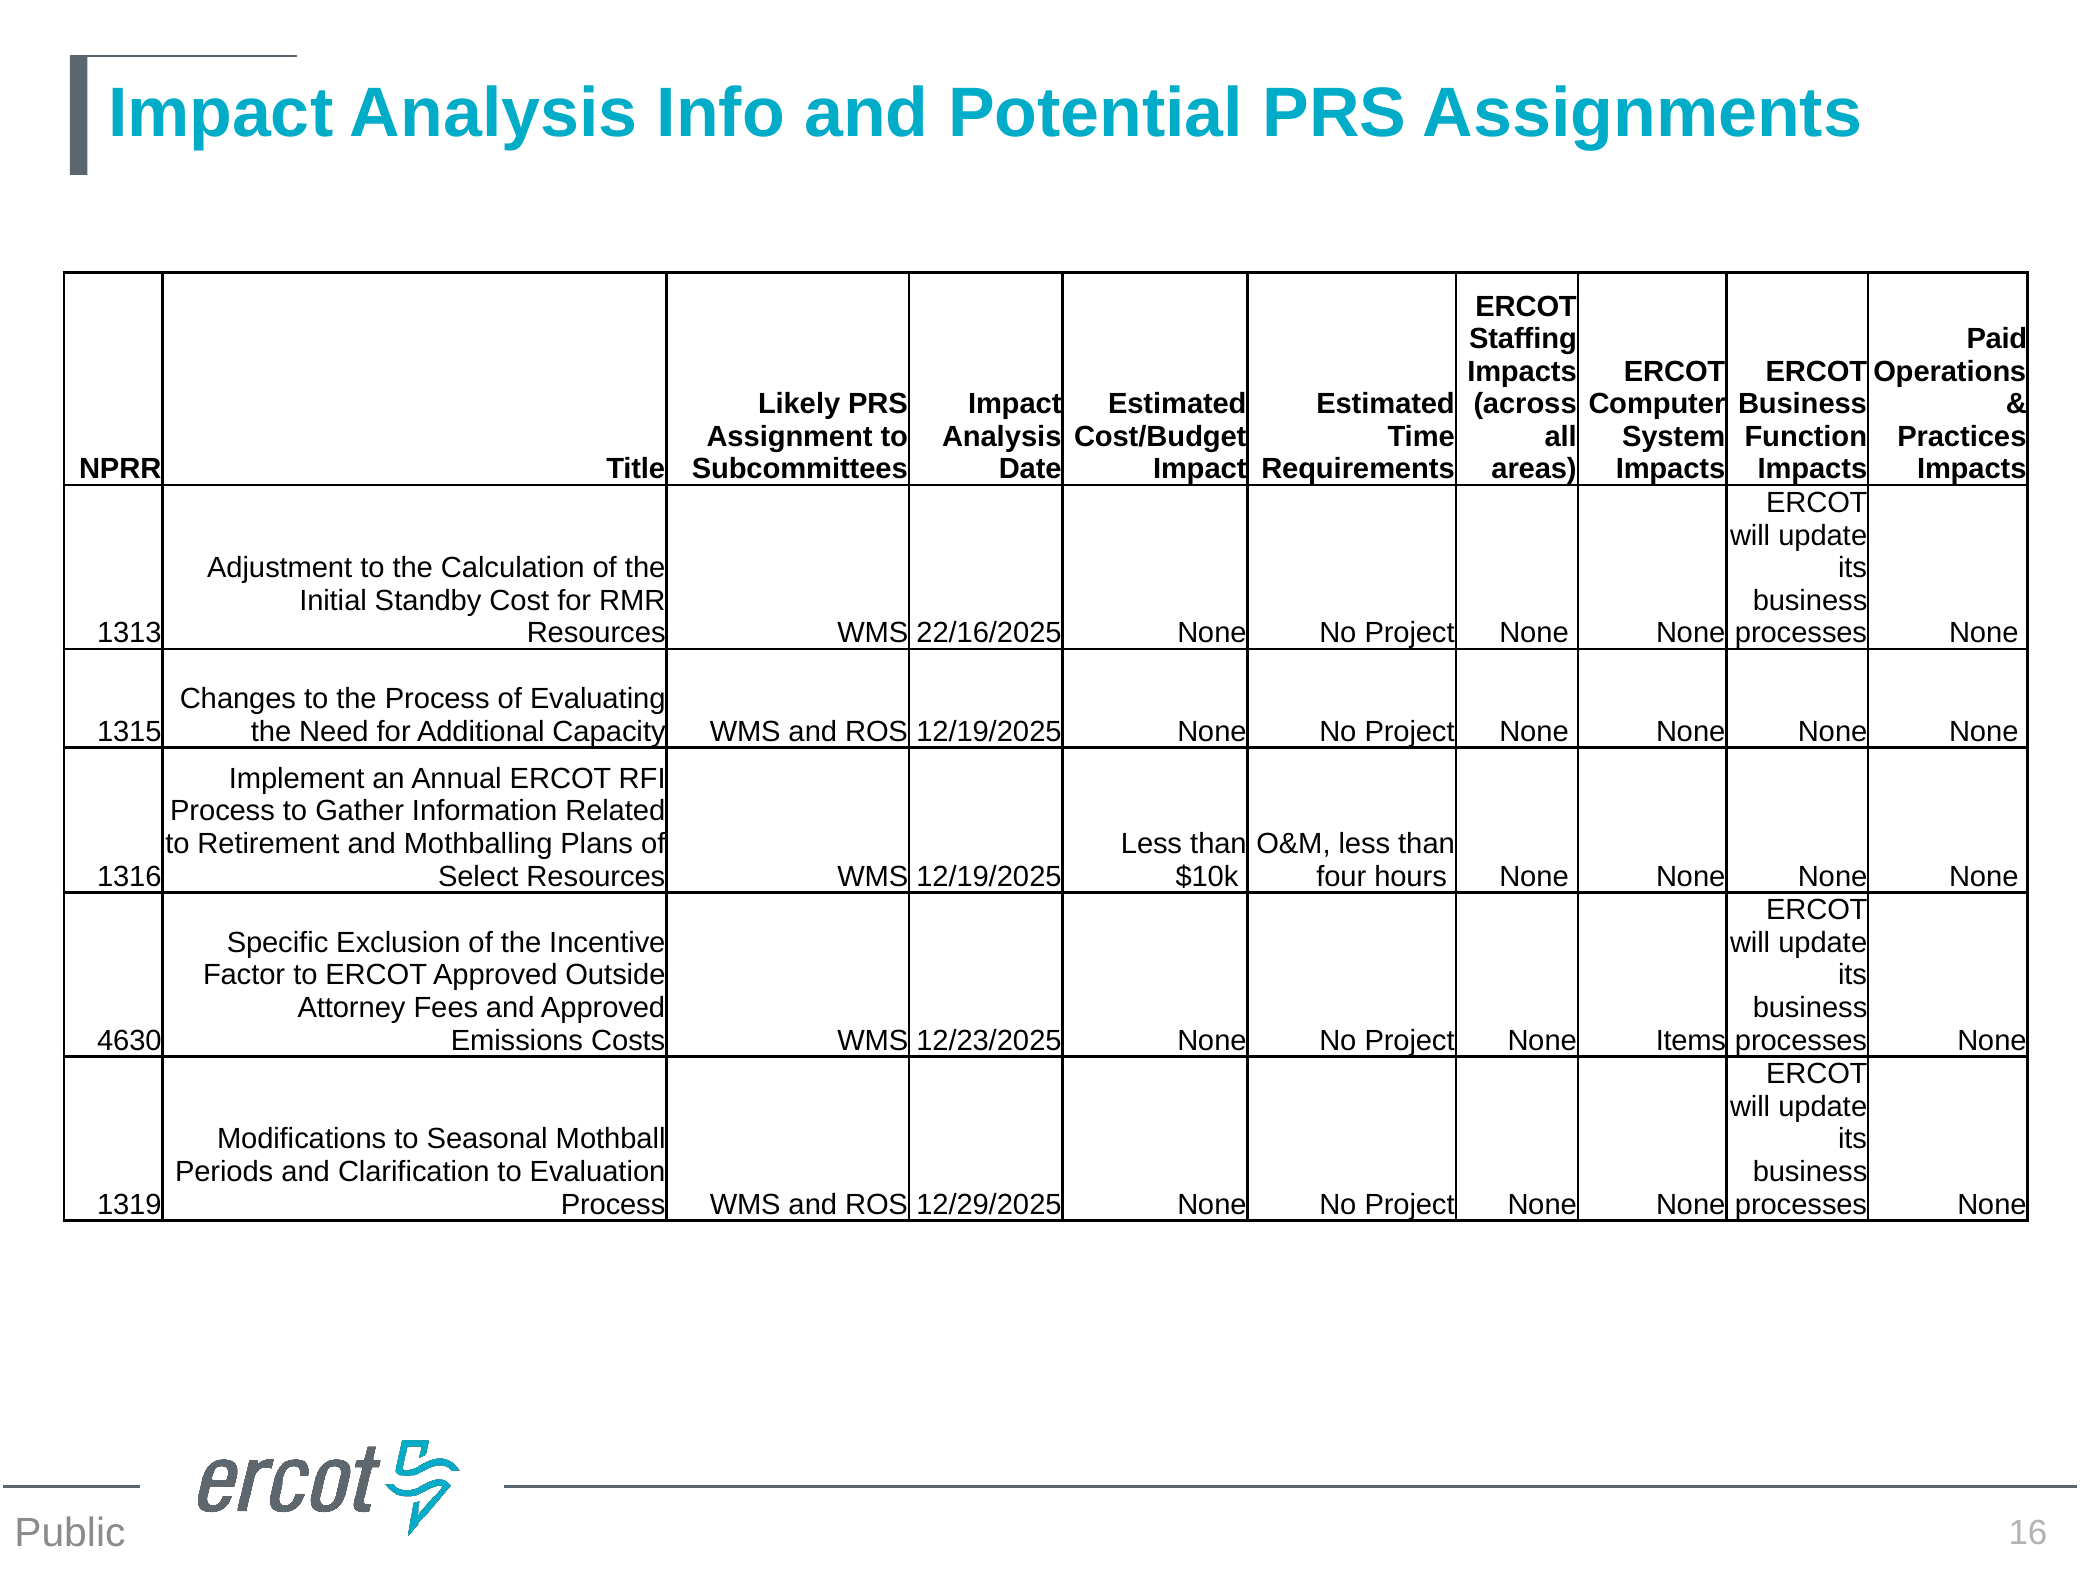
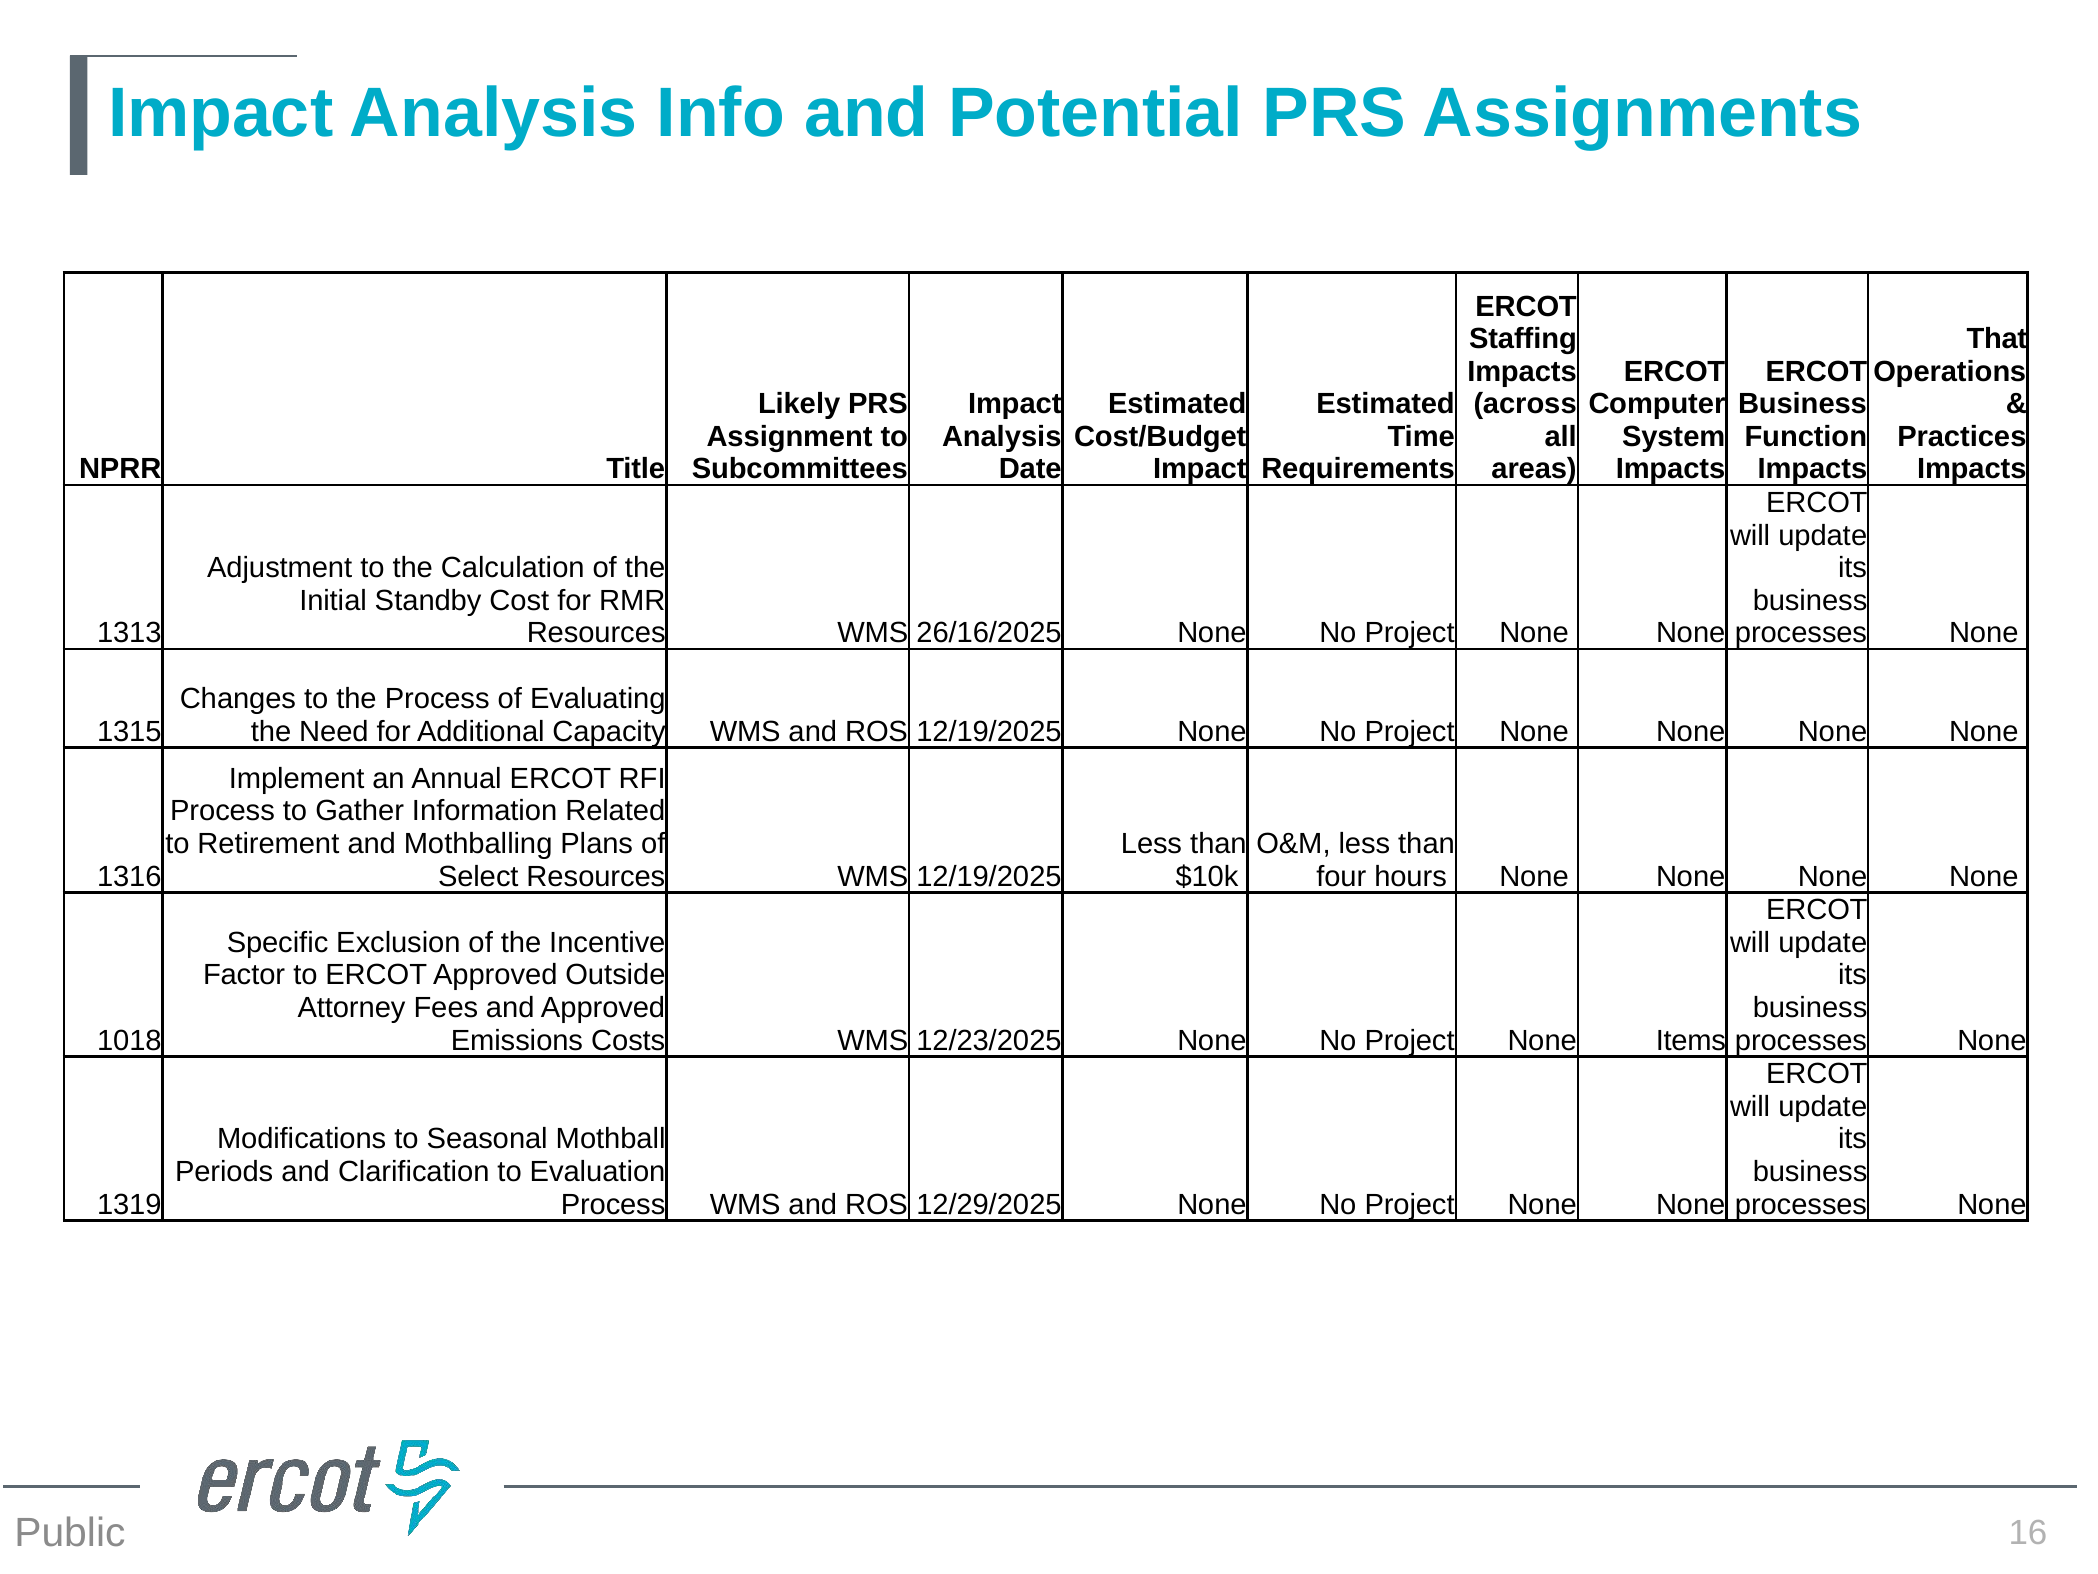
Paid: Paid -> That (1997, 339)
22/16/2025: 22/16/2025 -> 26/16/2025 (989, 633)
4630: 4630 -> 1018 (129, 1040)
